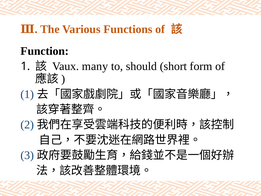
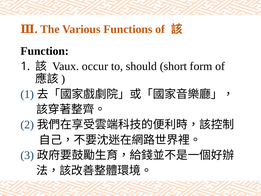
many: many -> occur (95, 66)
